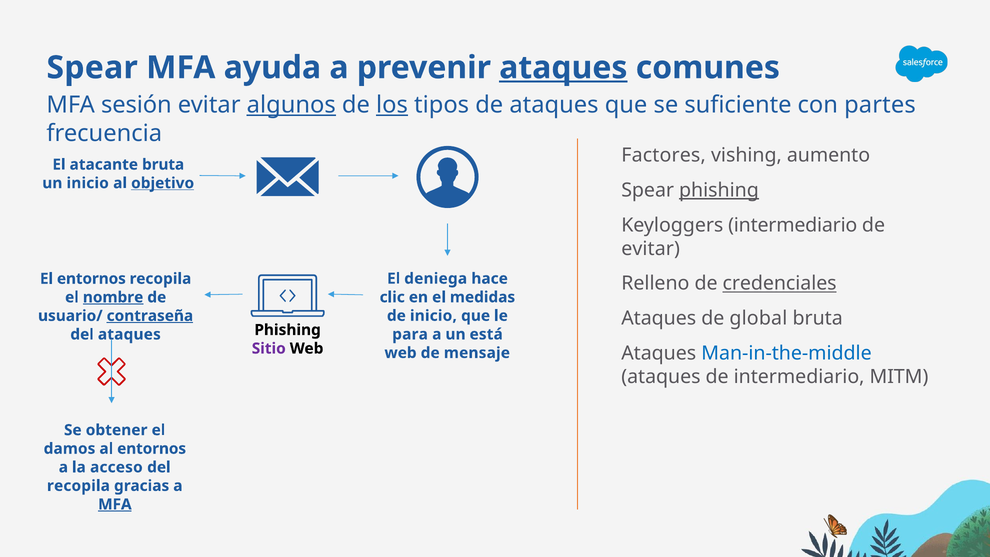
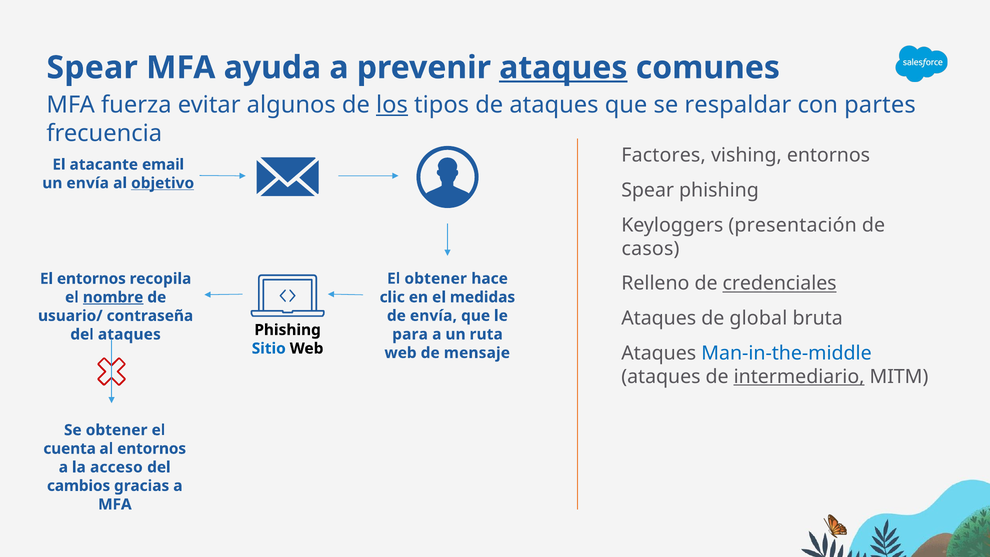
sesión: sesión -> fuerza (136, 105)
algunos underline: present -> none (291, 105)
suficiente: suficiente -> respaldar (738, 105)
vishing aumento: aumento -> entornos (829, 155)
atacante bruta: bruta -> email (163, 165)
un inicio: inicio -> envía (88, 183)
phishing underline: present -> none (719, 190)
Keyloggers intermediario: intermediario -> presentación (793, 225)
evitar: evitar -> casos (651, 249)
El deniega: deniega -> obtener (436, 279)
de inicio: inicio -> envía (433, 316)
contraseña underline: present -> none (150, 316)
está: está -> ruta (486, 334)
Sitio colour: purple -> blue (269, 349)
intermediario underline: none -> present (799, 377)
damos: damos -> cuenta (70, 449)
recopila: recopila -> cambios (79, 486)
MFA underline: present -> none (115, 504)
